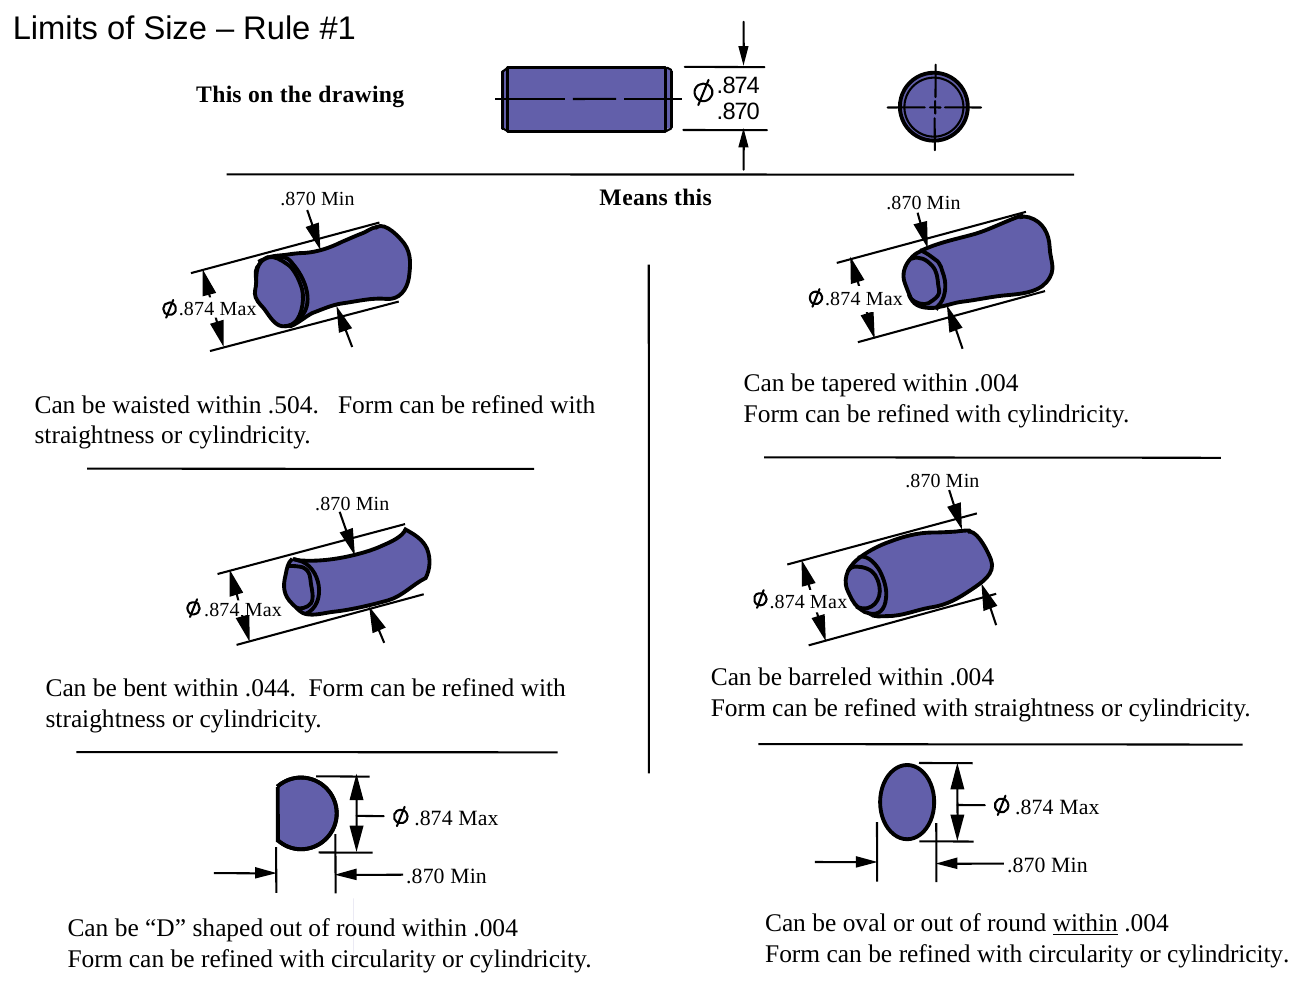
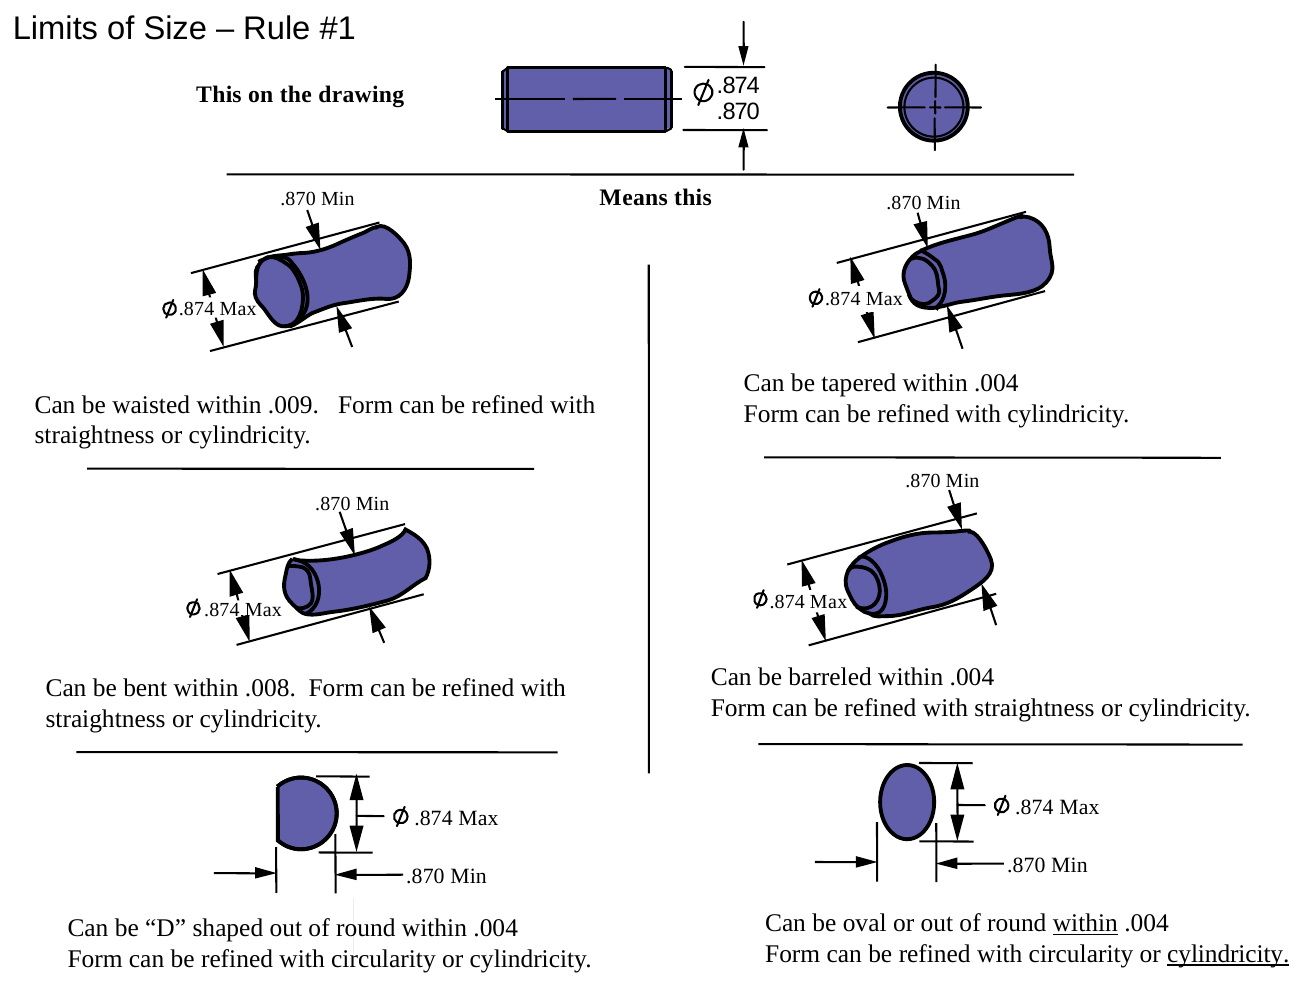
.504: .504 -> .009 (293, 405)
.044: .044 -> .008 (270, 688)
cylindricity underline: none -> present (1228, 954)
